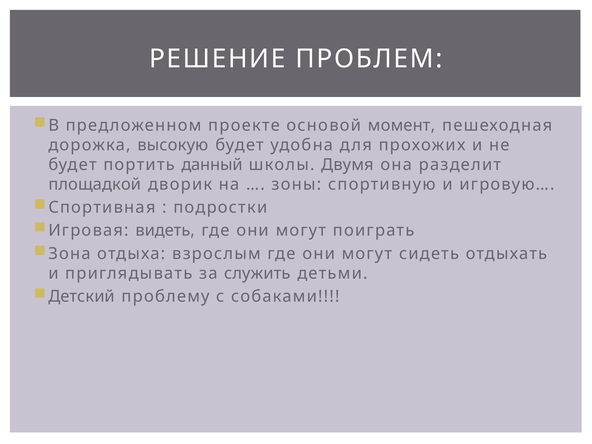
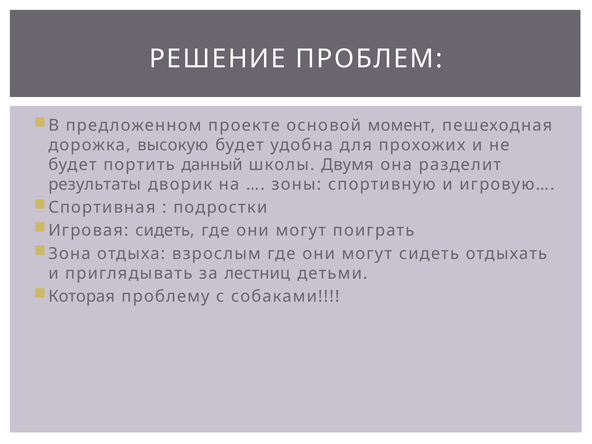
площадкой: площадкой -> результаты (95, 184)
Игровая видеть: видеть -> сидеть (165, 231)
служить: служить -> лестниц (257, 273)
Детский: Детский -> Которая (82, 296)
